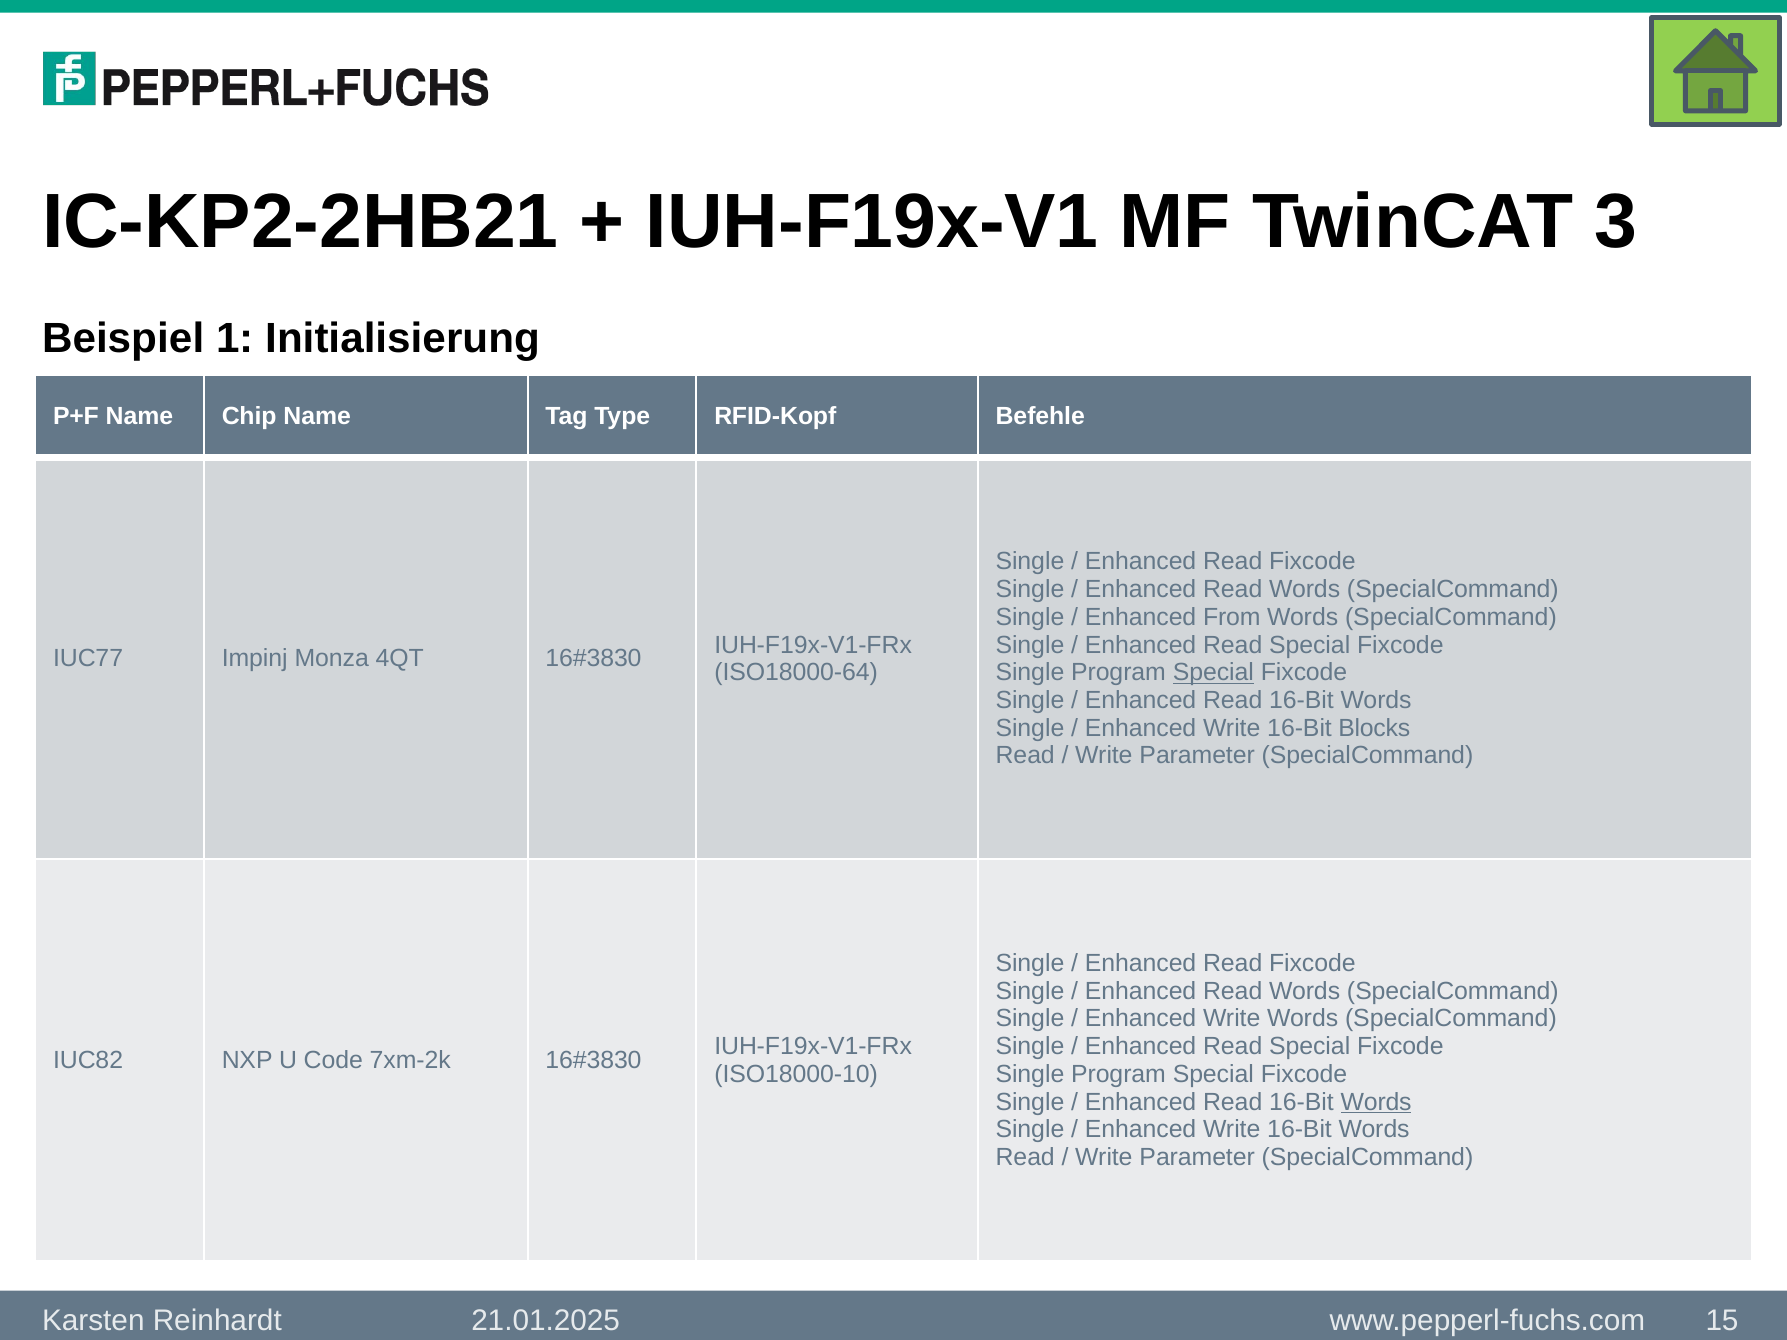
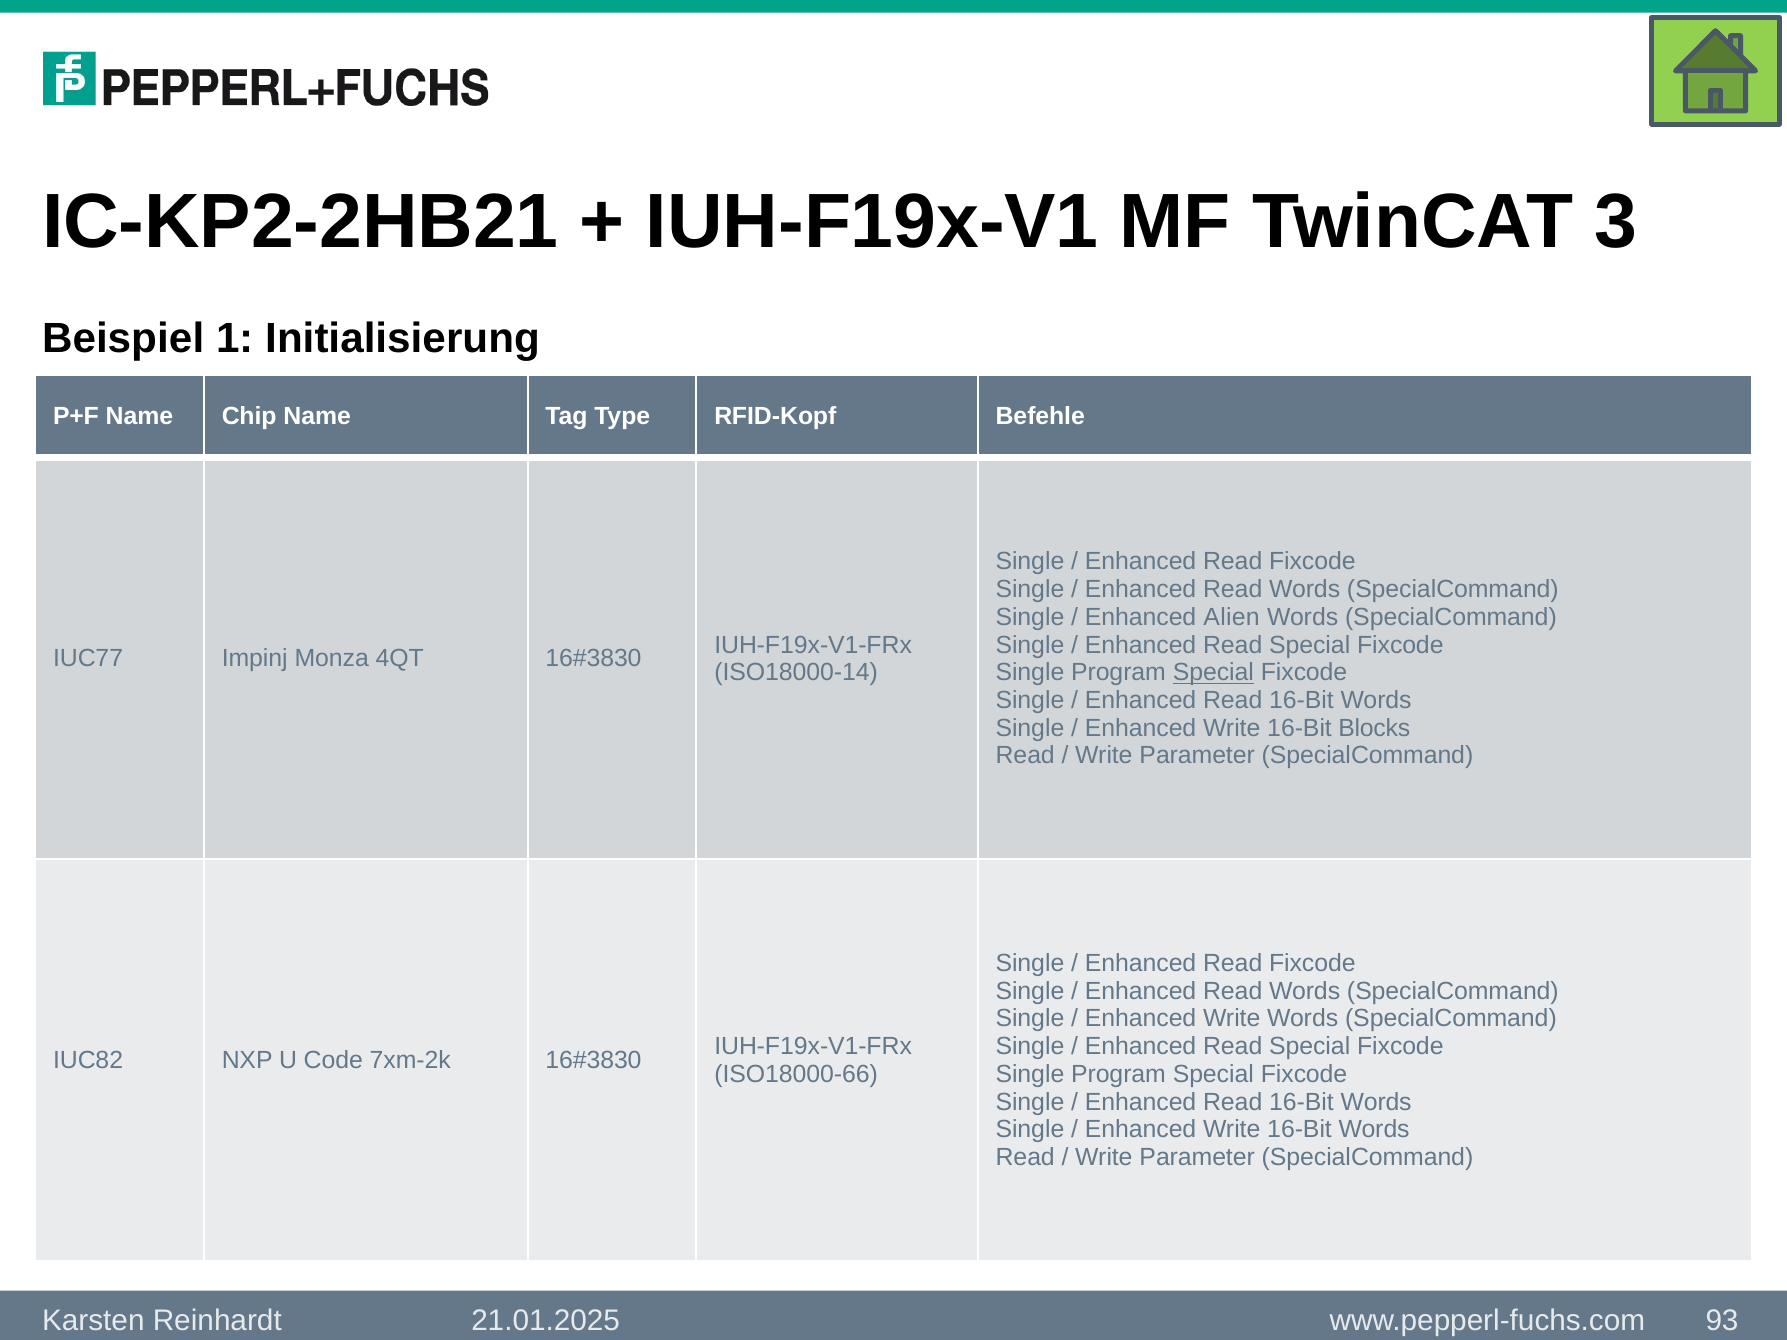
From: From -> Alien (1232, 617)
ISO18000-64: ISO18000-64 -> ISO18000-14 (796, 673)
ISO18000-10: ISO18000-10 -> ISO18000-66 (796, 1074)
Words underline: present -> none (1376, 1102)
15: 15 -> 93 (1722, 1321)
